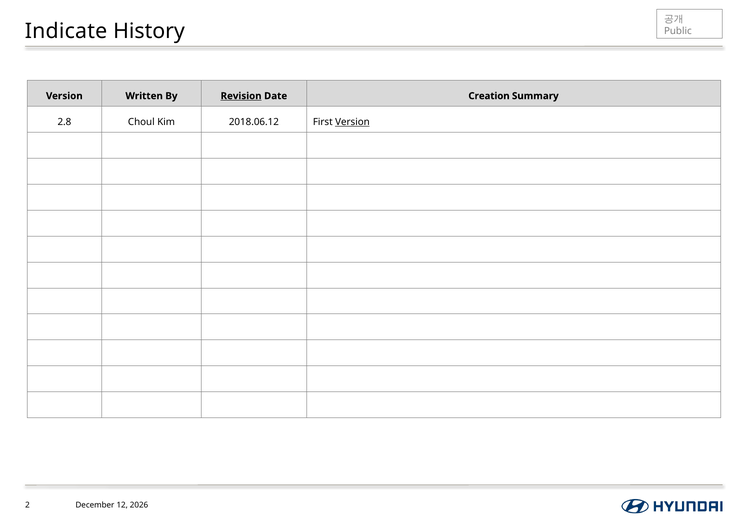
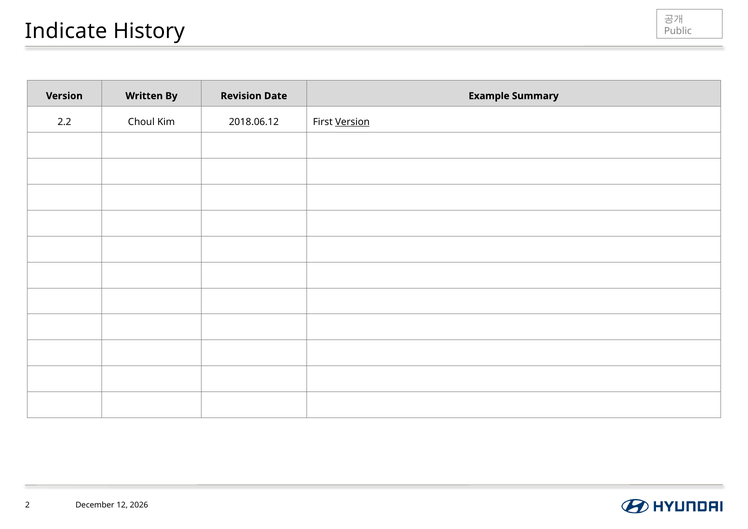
Revision underline: present -> none (241, 96)
Creation: Creation -> Example (489, 96)
2.8: 2.8 -> 2.2 (64, 122)
